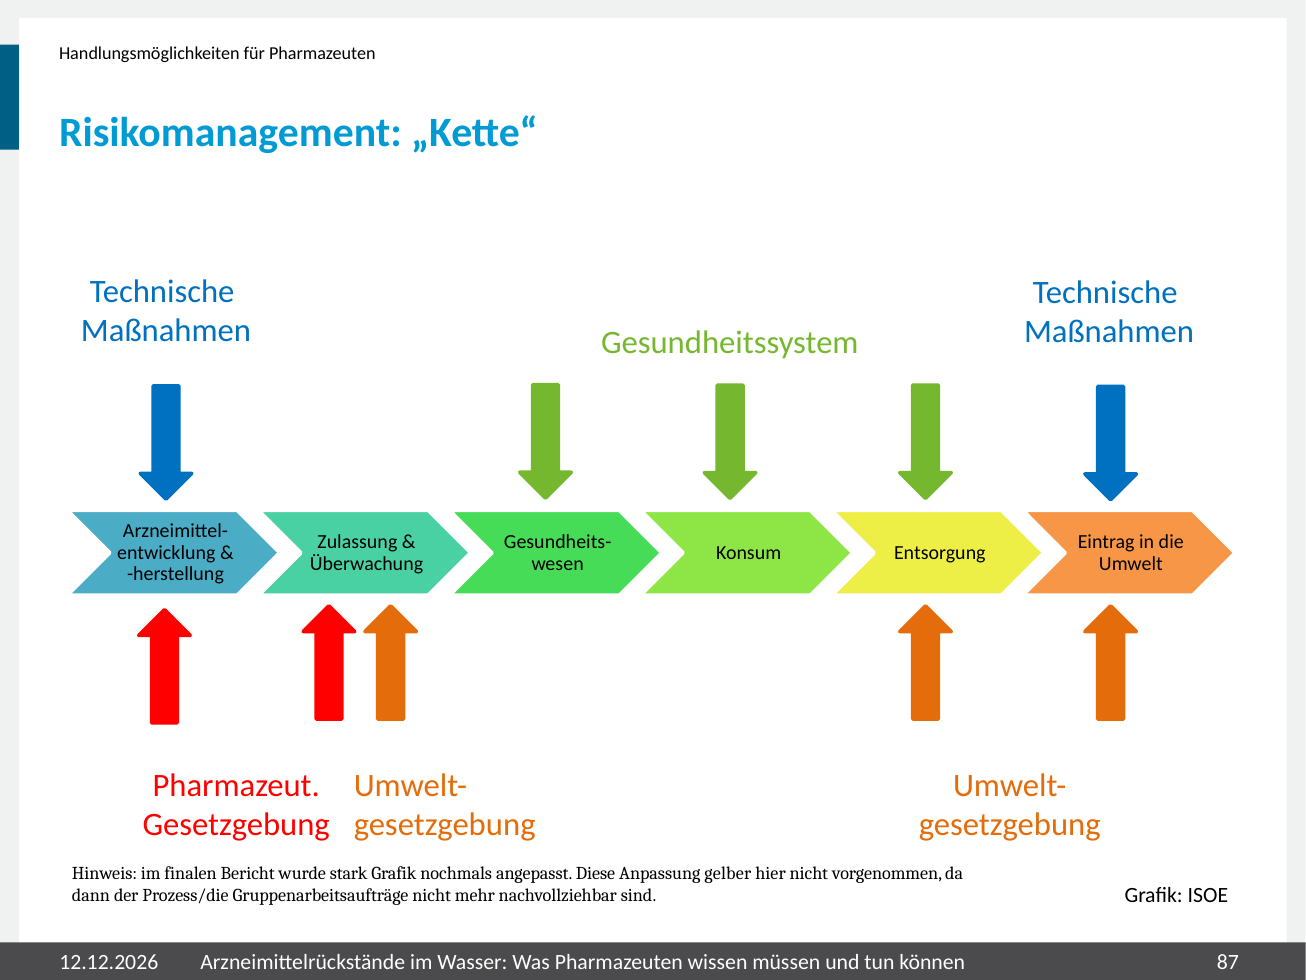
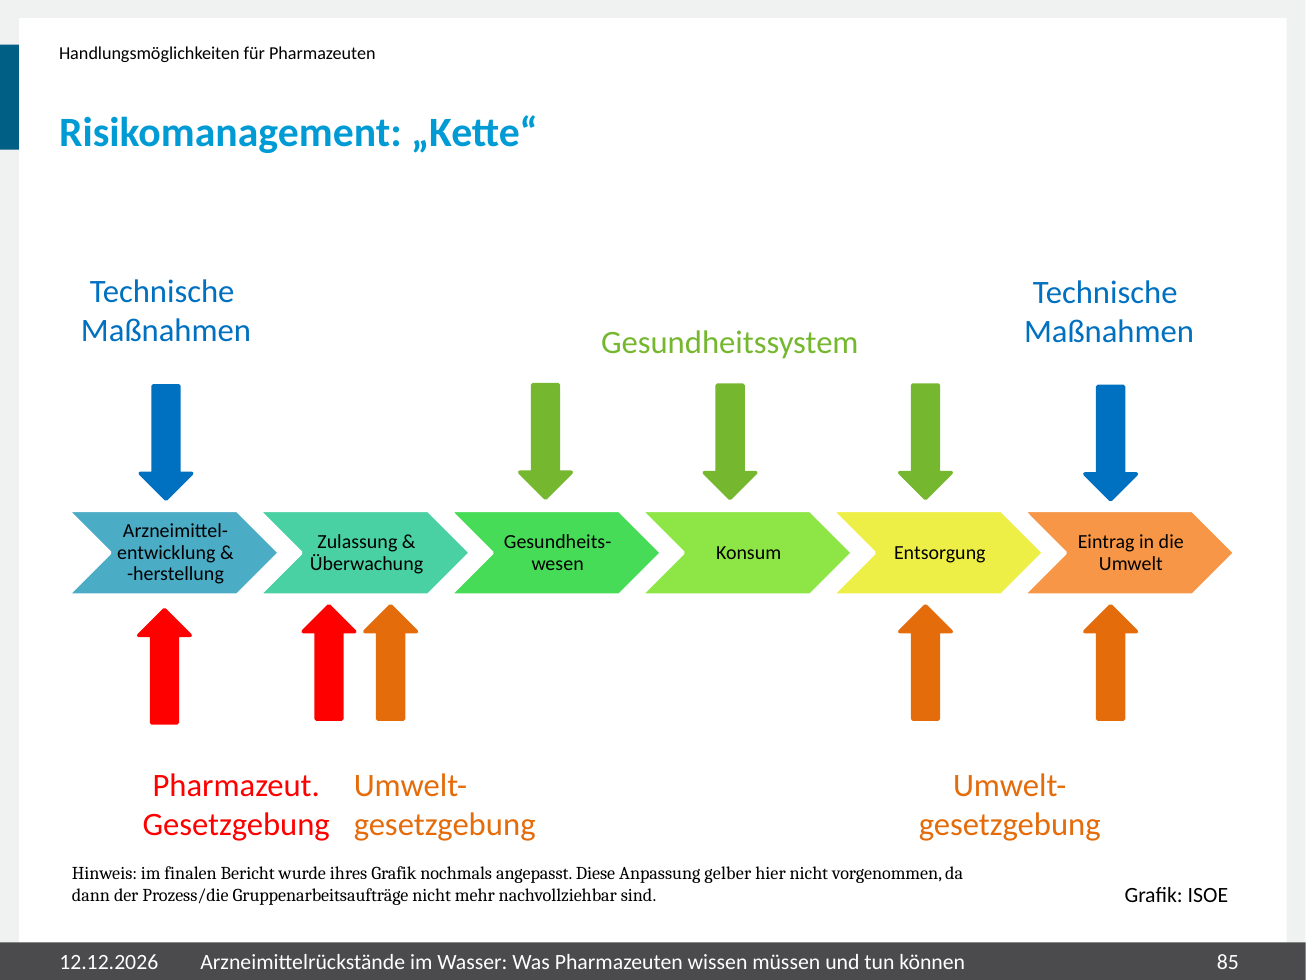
stark: stark -> ihres (349, 873)
87: 87 -> 85 (1228, 962)
